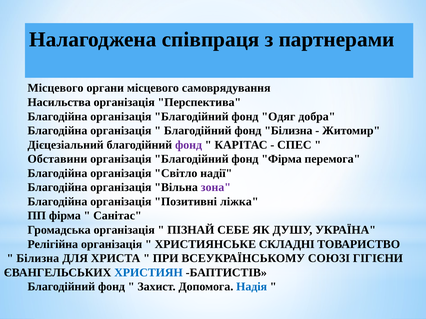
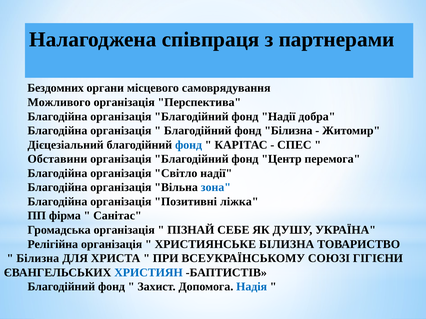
Місцевого: Місцевого -> Бездомних (56, 88)
Насильства: Насильства -> Можливого (59, 102)
фонд Одяг: Одяг -> Надії (278, 117)
фонд colour: purple -> blue (189, 145)
фонд Фірма: Фірма -> Центр (282, 159)
зона colour: purple -> blue (216, 188)
ХРИСТИЯНСЬКЕ СКЛАДНІ: СКЛАДНІ -> БІЛИЗНА (287, 244)
